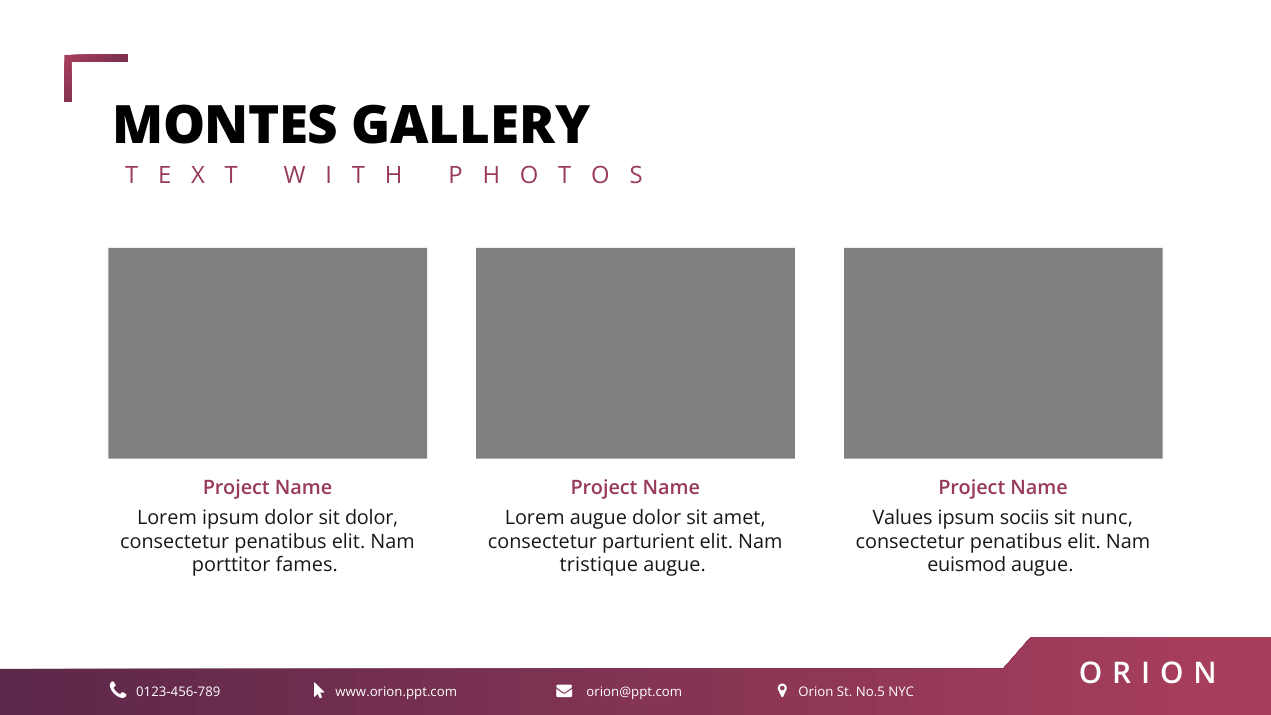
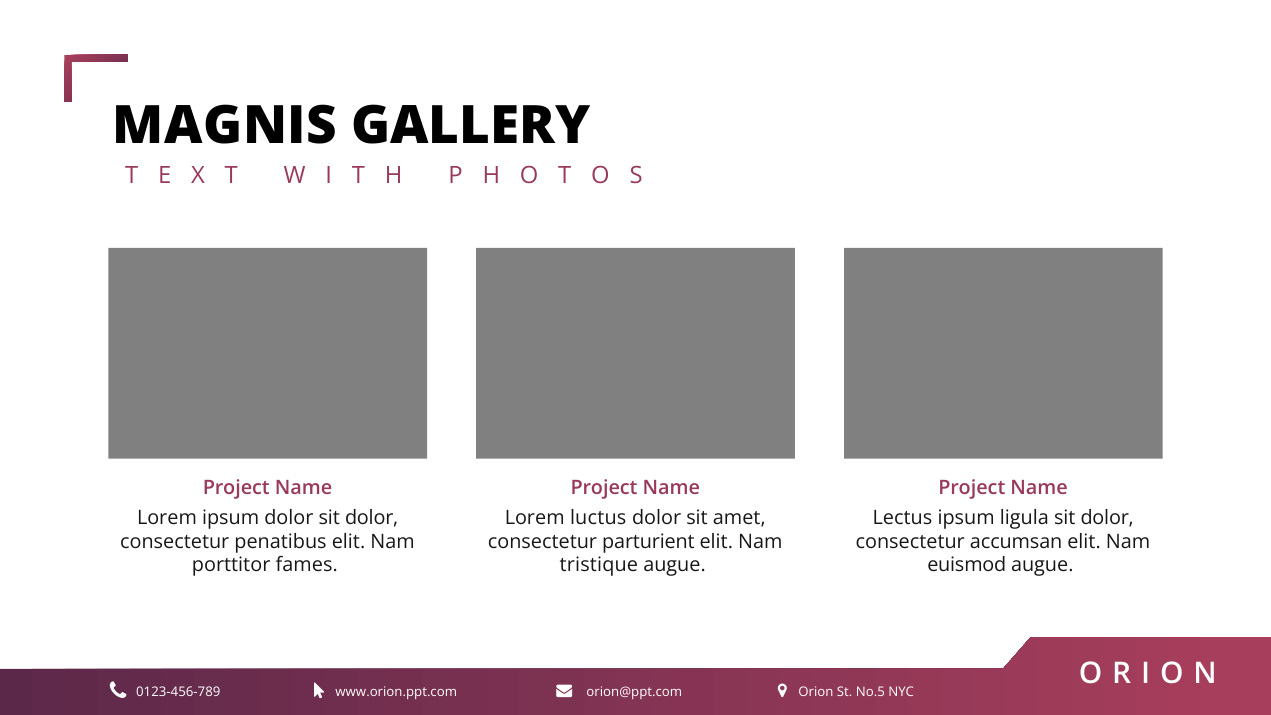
MONTES: MONTES -> MAGNIS (225, 126)
Lorem augue: augue -> luctus (598, 518)
Values: Values -> Lectus (902, 518)
sociis: sociis -> ligula (1024, 518)
nunc: nunc -> dolor (1107, 518)
penatibus: penatibus -> accumsan (1016, 542)
